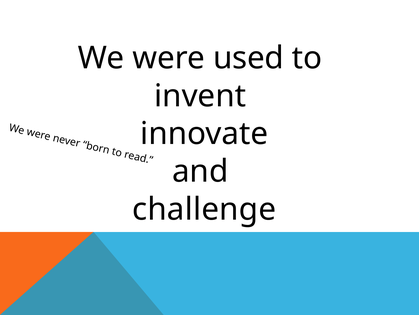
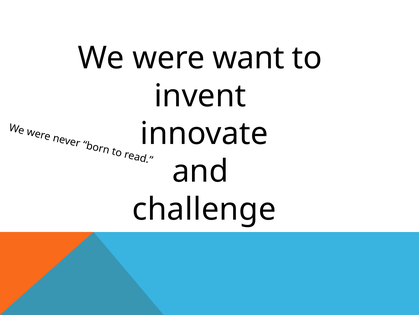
used: used -> want (249, 58)
